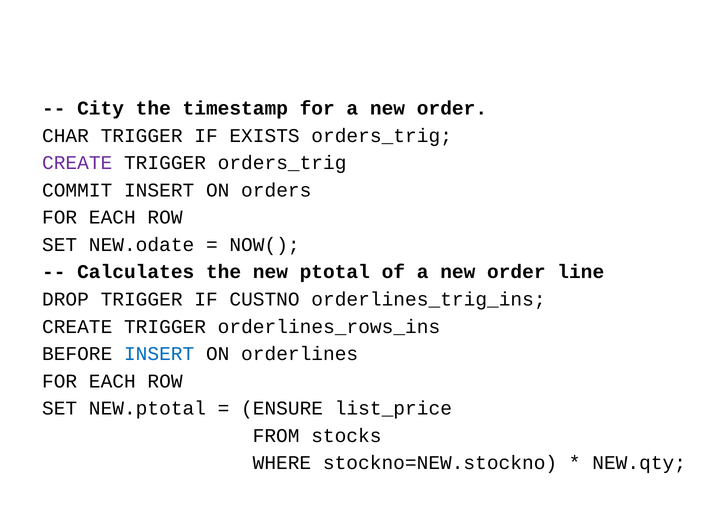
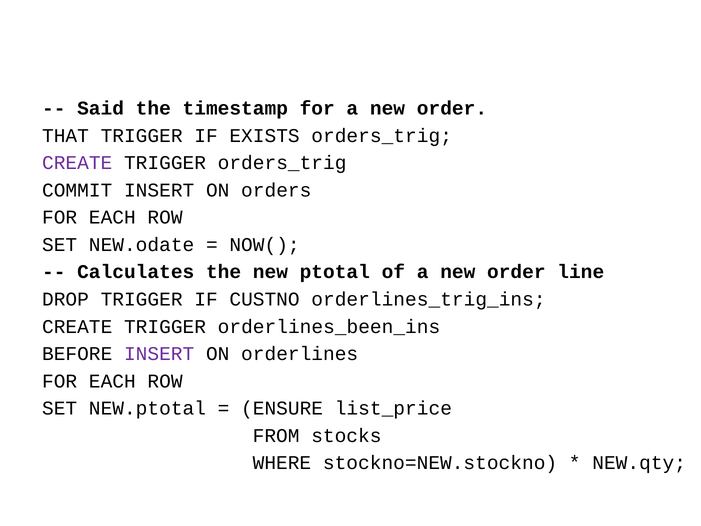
City: City -> Said (101, 108)
CHAR: CHAR -> THAT (65, 136)
orderlines_rows_ins: orderlines_rows_ins -> orderlines_been_ins (329, 326)
INSERT colour: blue -> purple (159, 354)
